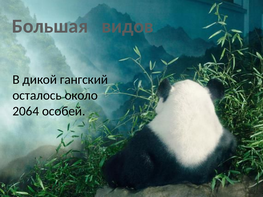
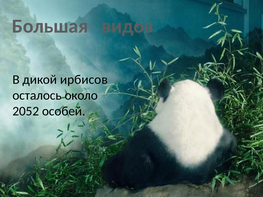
гангский: гангский -> ирбисов (84, 80)
2064: 2064 -> 2052 (26, 111)
